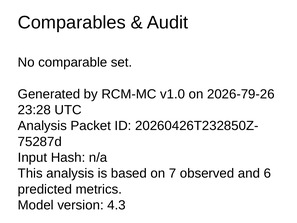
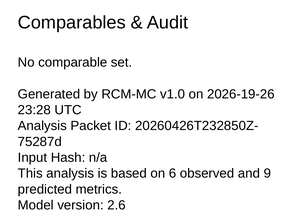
2026-79-26: 2026-79-26 -> 2026-19-26 (241, 94)
7: 7 -> 6 (173, 173)
6: 6 -> 9 (267, 173)
4.3: 4.3 -> 2.6 (116, 205)
